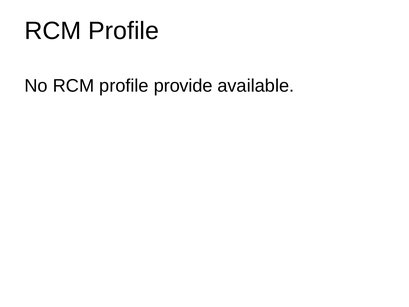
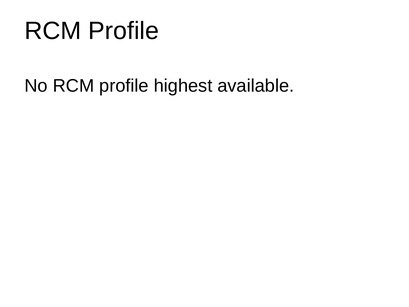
provide: provide -> highest (183, 86)
